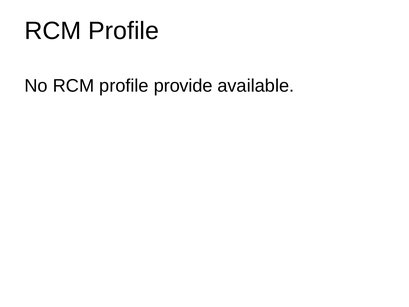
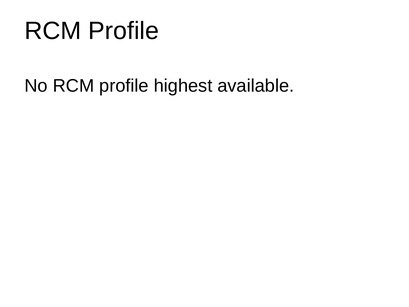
provide: provide -> highest (183, 86)
